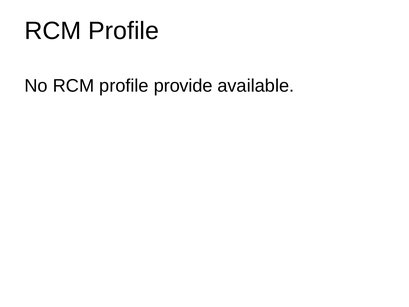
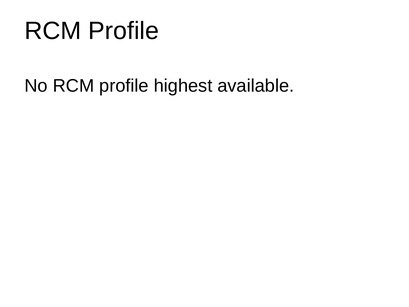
provide: provide -> highest (183, 86)
